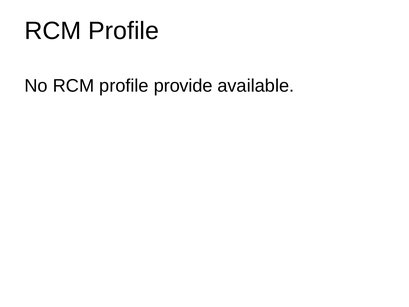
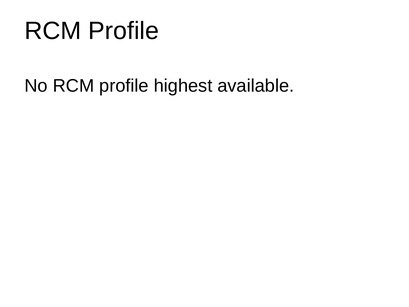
provide: provide -> highest (183, 86)
